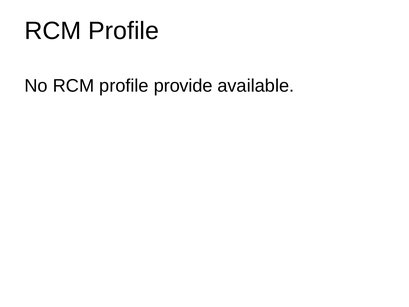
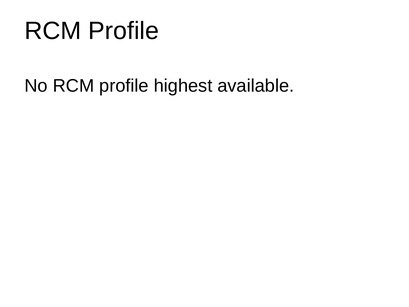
provide: provide -> highest (183, 86)
